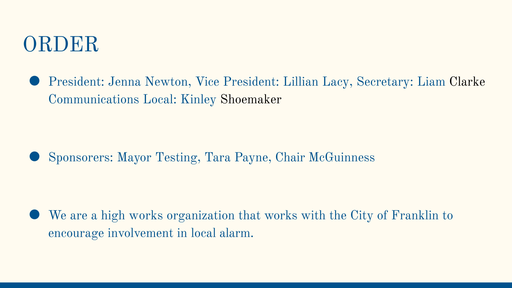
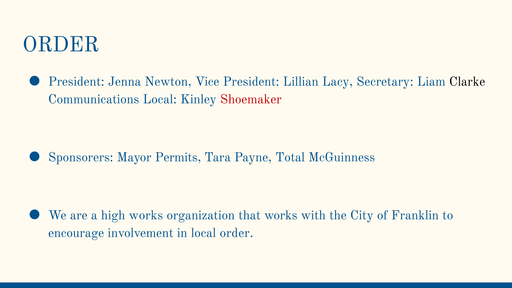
Shoemaker colour: black -> red (251, 99)
Testing: Testing -> Permits (178, 157)
Chair: Chair -> Total (290, 157)
local alarm: alarm -> order (237, 233)
